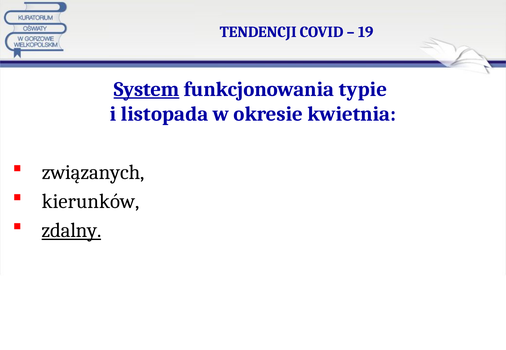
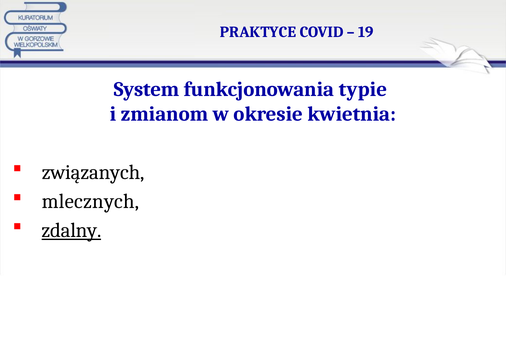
TENDENCJI: TENDENCJI -> PRAKTYCE (258, 32)
System underline: present -> none (147, 89)
listopada: listopada -> zmianom (165, 114)
kierunków: kierunków -> mlecznych (91, 201)
